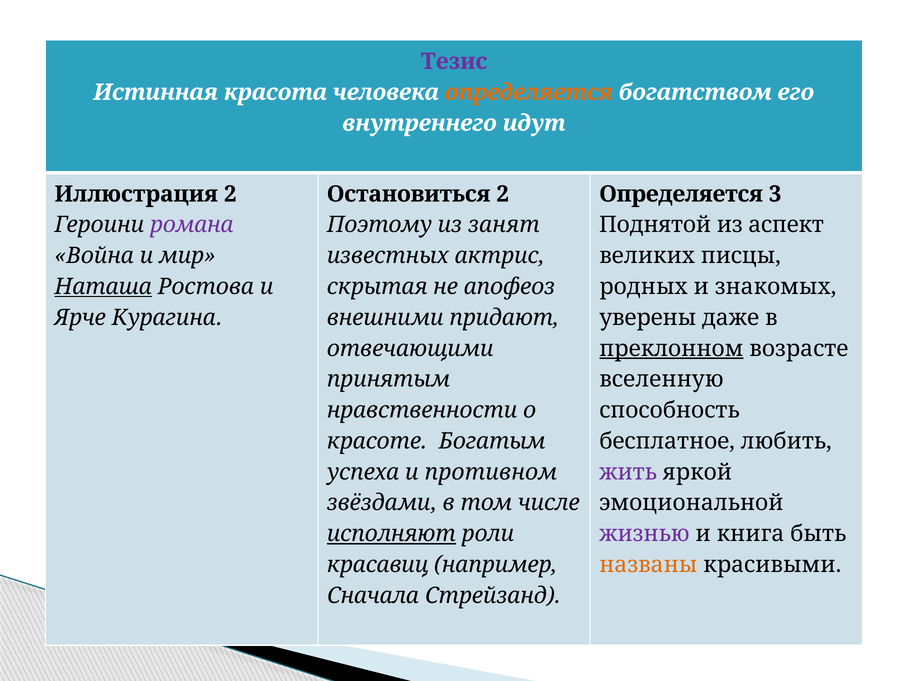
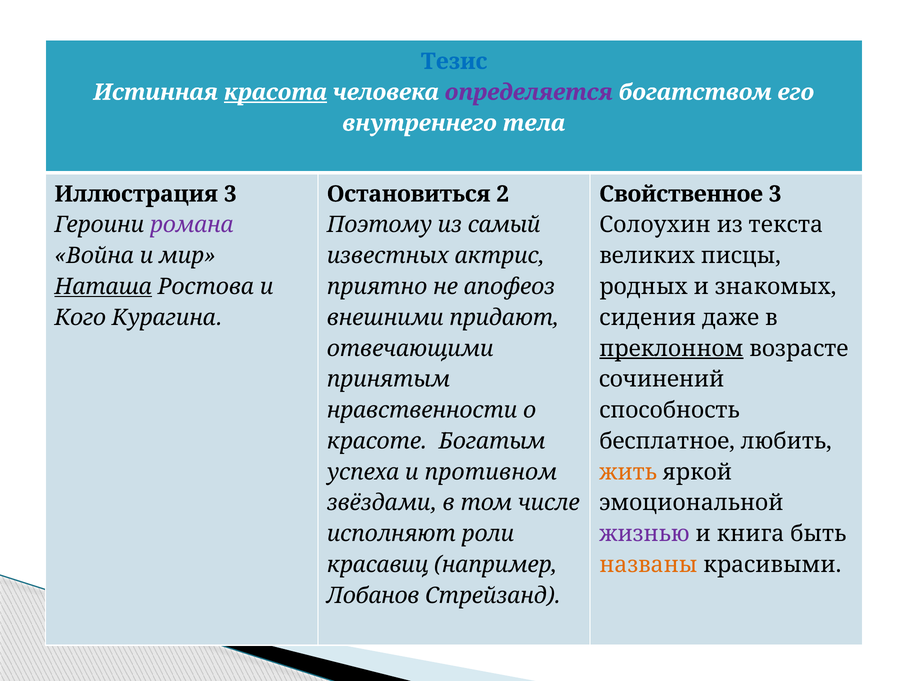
Тезис colour: purple -> blue (454, 61)
красота underline: none -> present (275, 92)
определяется colour: orange -> purple (529, 92)
идут: идут -> тела (534, 123)
Иллюстрация 2: 2 -> 3 (230, 194)
Определяется: Определяется -> Свойственное (681, 194)
занят: занят -> самый (504, 225)
Поднятой: Поднятой -> Солоухин (655, 225)
аспект: аспект -> текста (786, 225)
скрытая: скрытая -> приятно (377, 287)
Ярче: Ярче -> Кого (80, 318)
уверены: уверены -> сидения (648, 318)
вселенную: вселенную -> сочинений (662, 379)
жить colour: purple -> orange (628, 472)
исполняют underline: present -> none (391, 534)
Сначала: Сначала -> Лобанов (373, 596)
